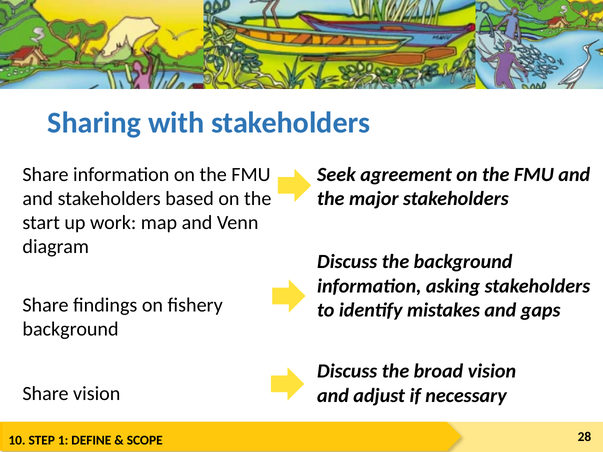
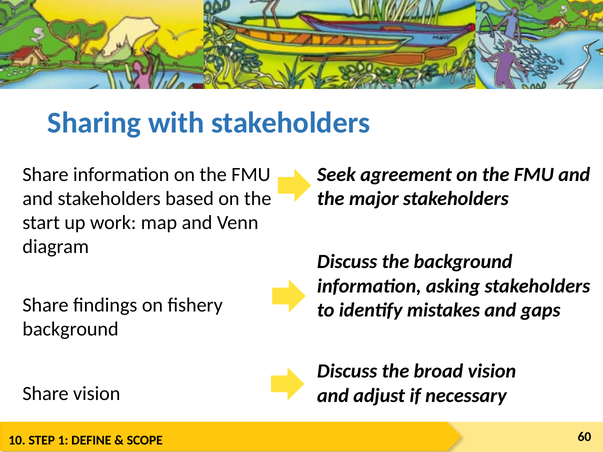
28: 28 -> 60 (584, 437)
